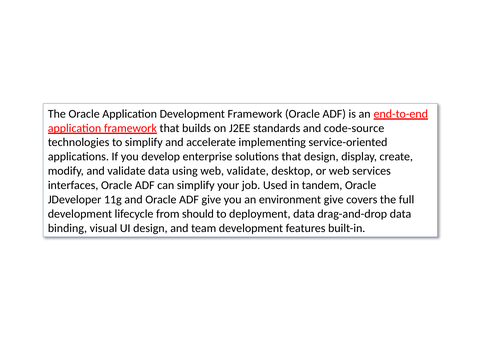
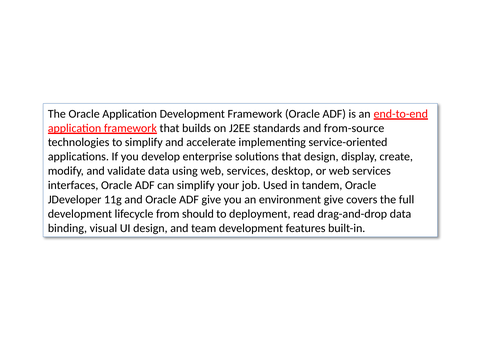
code-source: code-source -> from-source (354, 128)
using web validate: validate -> services (248, 171)
deployment data: data -> read (304, 214)
